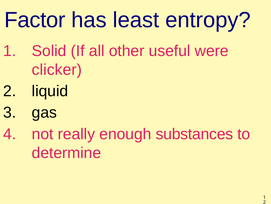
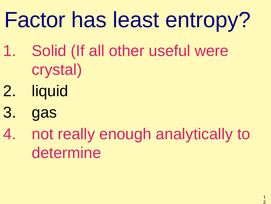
clicker: clicker -> crystal (57, 69)
substances: substances -> analytically (194, 134)
